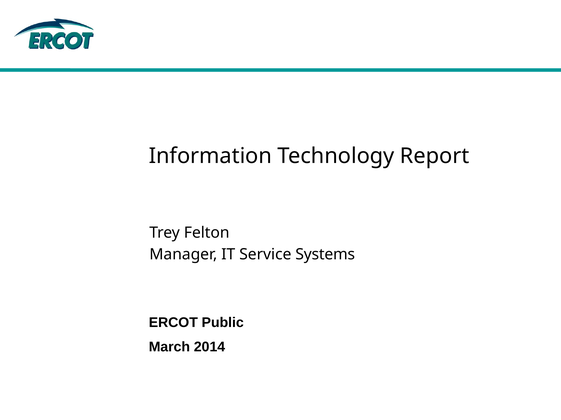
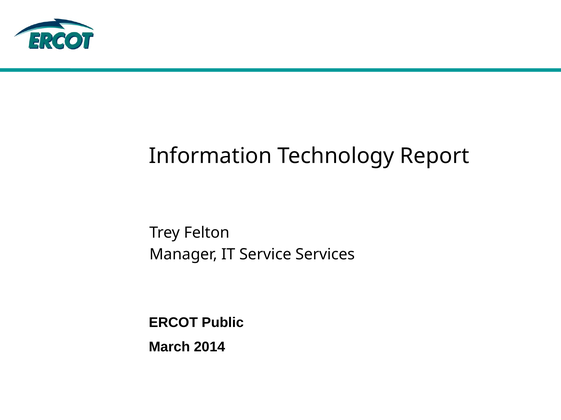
Systems: Systems -> Services (325, 255)
